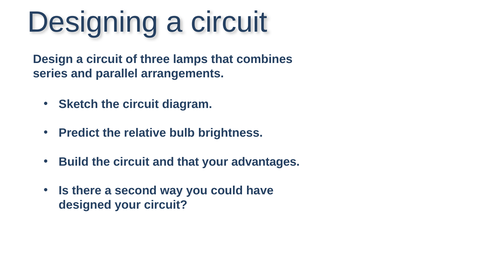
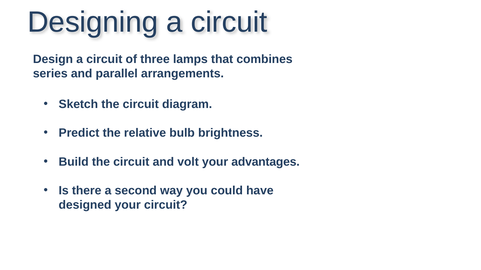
and that: that -> volt (188, 162)
